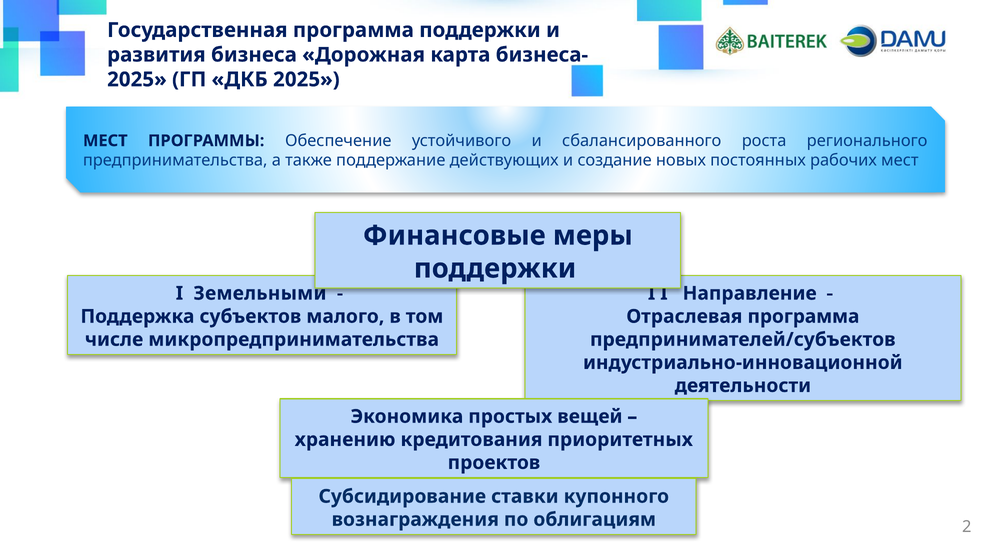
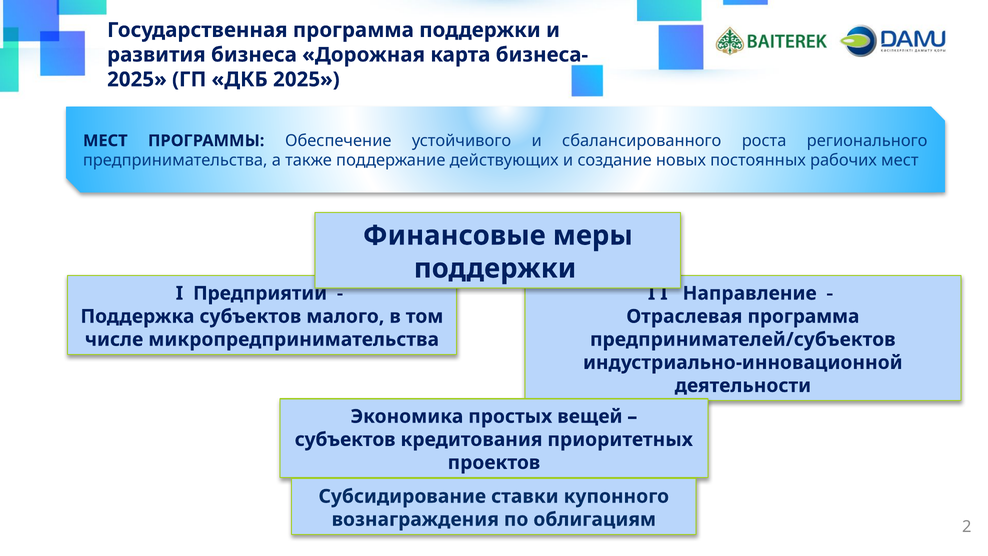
Земельными: Земельными -> Предприятий (260, 293)
хранению: хранению -> субъектов (345, 439)
